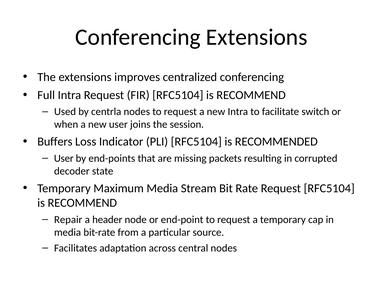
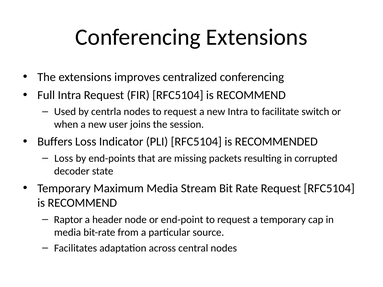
User: User -> Loss (64, 158)
Repair: Repair -> Raptor (68, 220)
